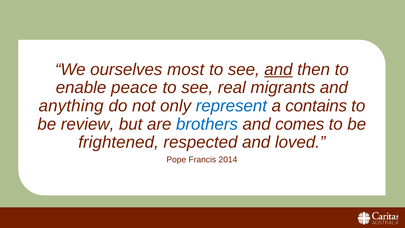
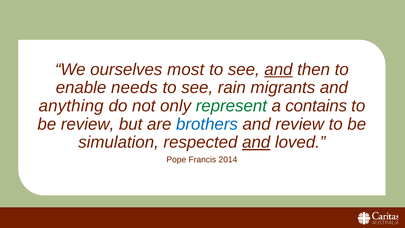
peace: peace -> needs (134, 88)
real: real -> rain (232, 88)
represent colour: blue -> green (231, 106)
and comes: comes -> review (300, 124)
frightened: frightened -> simulation (119, 142)
and underline: none -> present (256, 142)
